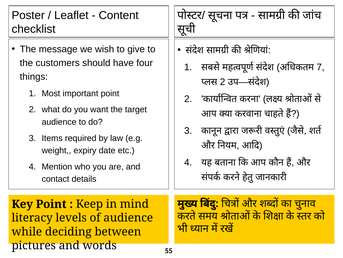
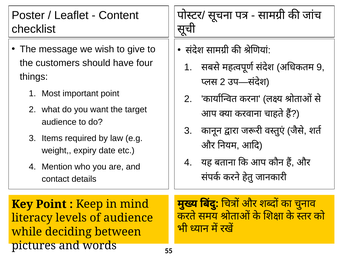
7: 7 -> 9 (321, 67)
